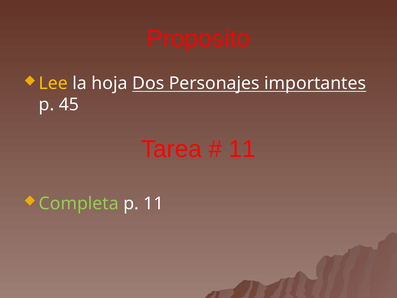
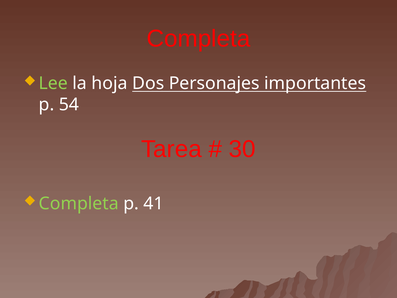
Proposito: Proposito -> Completa (198, 38)
Lee colour: yellow -> light green (53, 83)
45: 45 -> 54 (69, 104)
11: 11 -> 30 (242, 149)
p 11: 11 -> 41 (154, 203)
